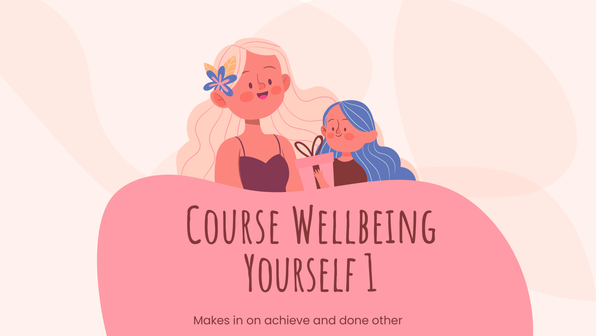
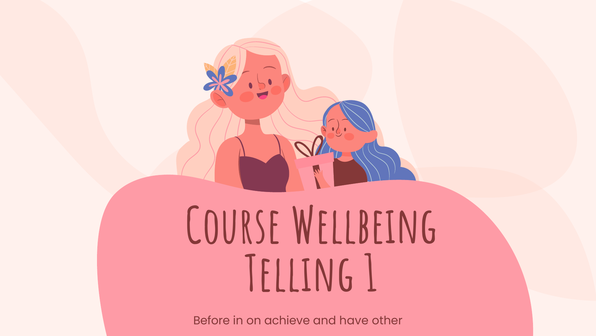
Yourself: Yourself -> Telling (299, 274)
Makes: Makes -> Before (212, 320)
done: done -> have (354, 320)
